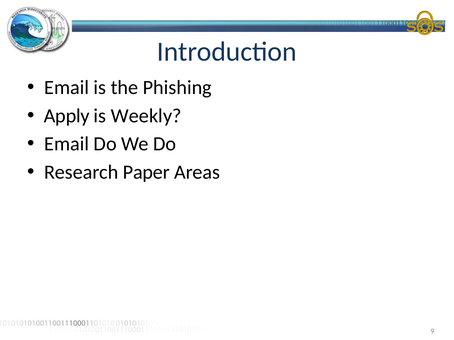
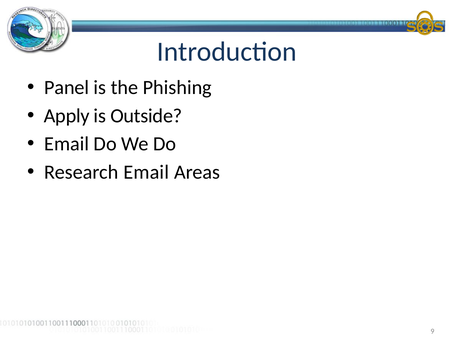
Email: Email -> Panel (67, 88)
Weekly: Weekly -> Outside (146, 116)
Research Paper: Paper -> Email (146, 172)
